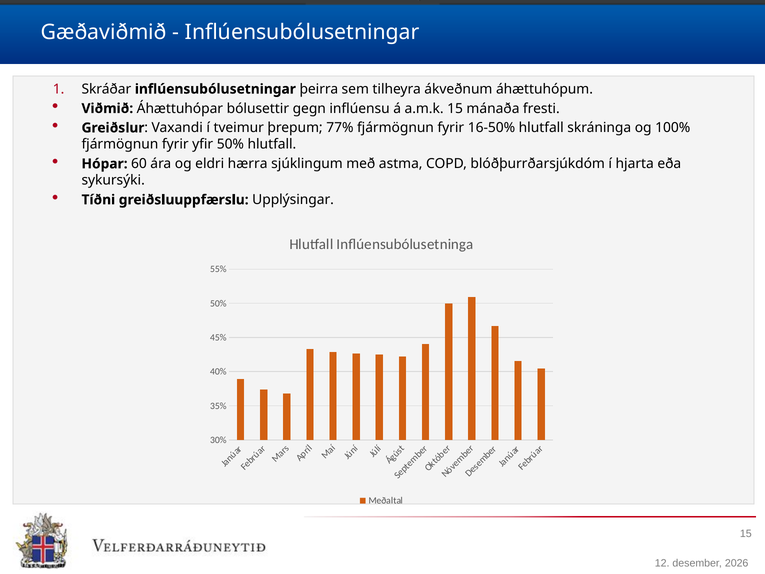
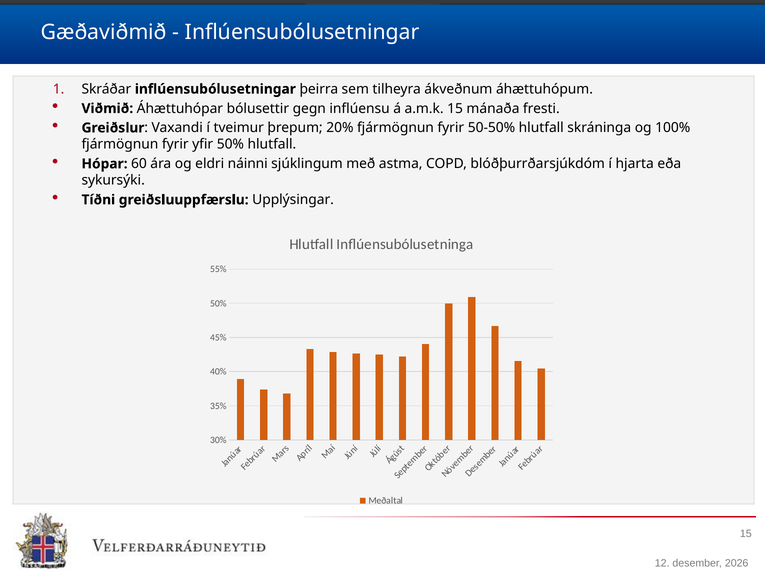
77%: 77% -> 20% (340, 128)
16-50%: 16-50% -> 50-50% (491, 128)
hærra: hærra -> náinni (248, 164)
